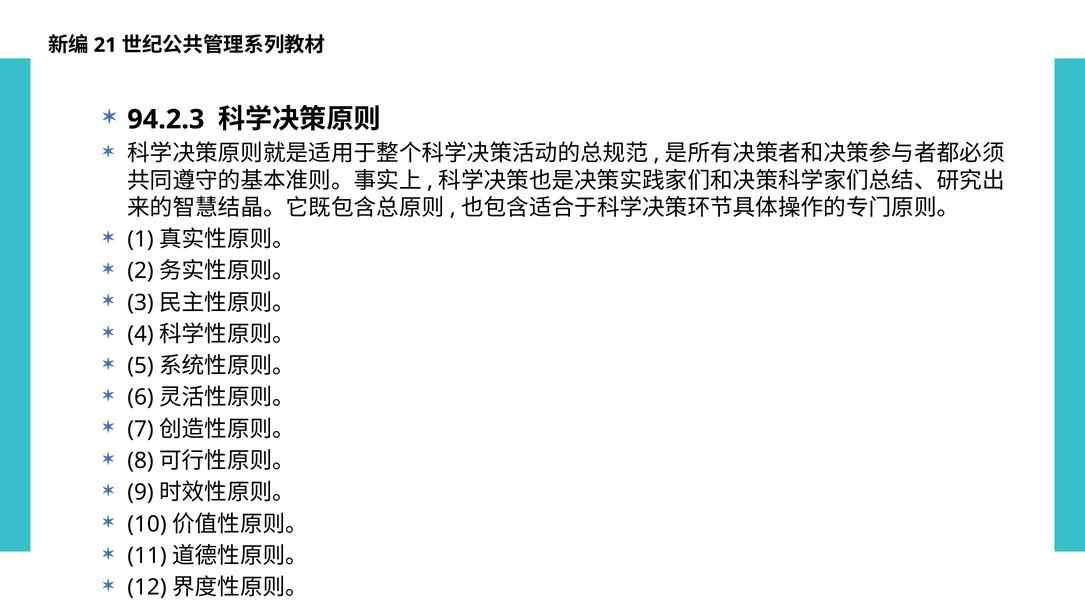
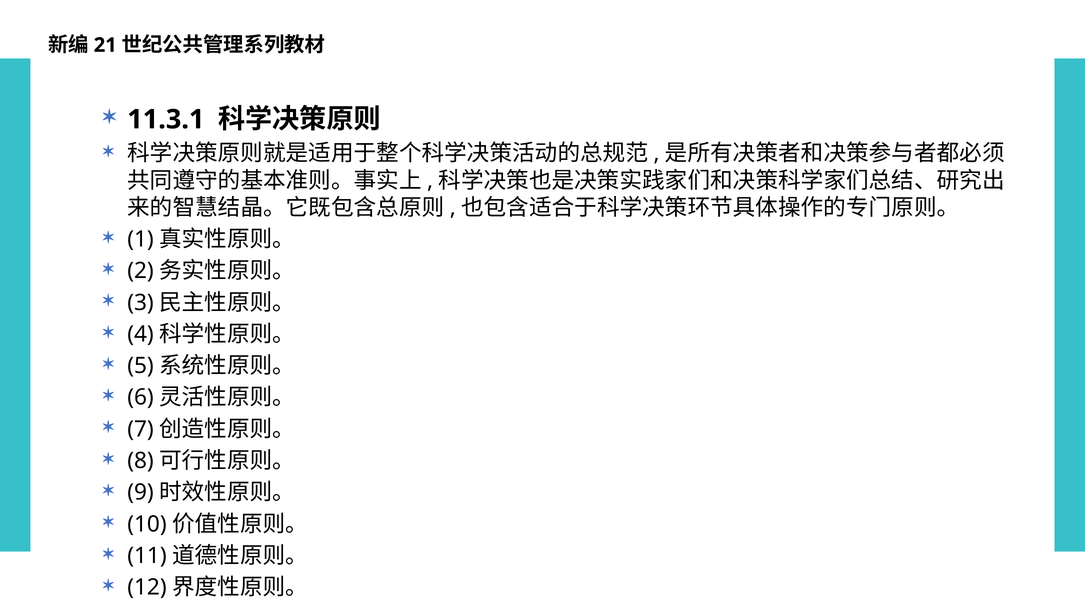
94.2.3: 94.2.3 -> 11.3.1 (166, 119)
